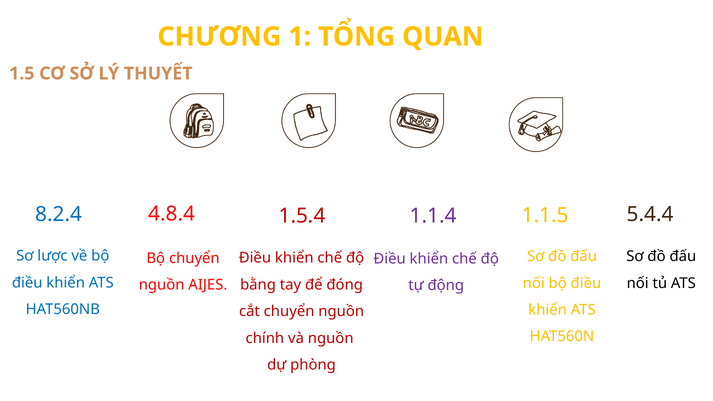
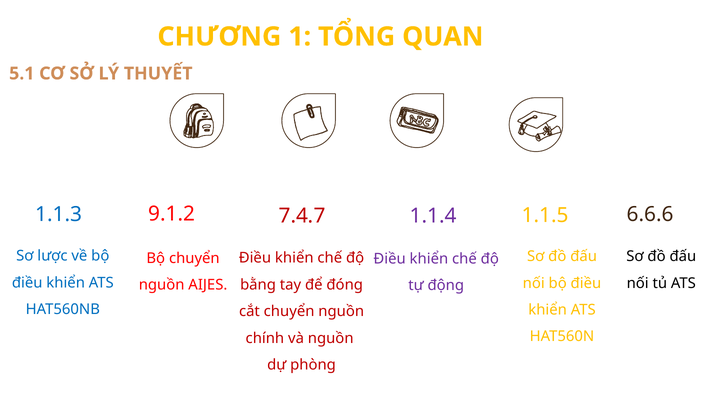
1.5: 1.5 -> 5.1 (22, 74)
4.8.4: 4.8.4 -> 9.1.2 (172, 214)
8.2.4: 8.2.4 -> 1.1.3 (59, 214)
5.4.4: 5.4.4 -> 6.6.6 (650, 214)
1.5.4: 1.5.4 -> 7.4.7 (302, 216)
